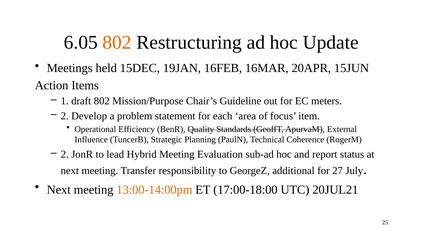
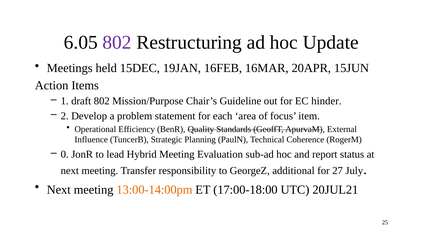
802 colour: orange -> purple (117, 42)
meters: meters -> hinder (326, 101)
2: 2 -> 0 (65, 154)
